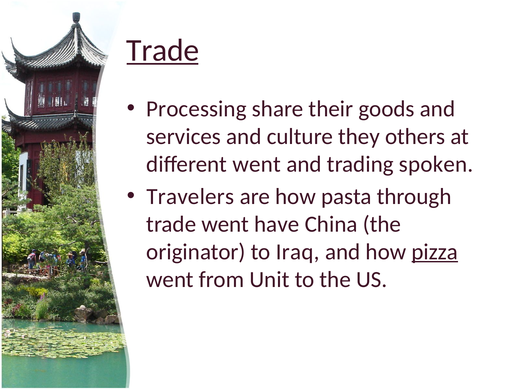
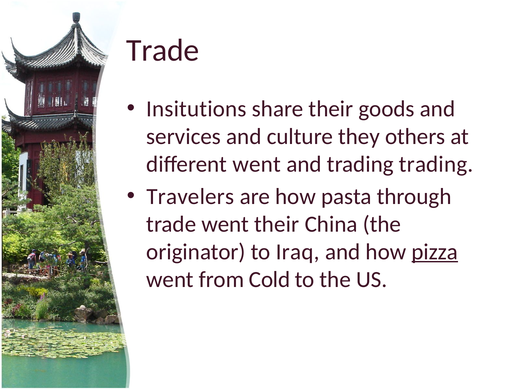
Trade underline: present -> none (163, 50)
Processing: Processing -> Insitutions (196, 109)
trading spoken: spoken -> trading (436, 164)
went have: have -> their (277, 224)
Unit: Unit -> Cold (270, 280)
